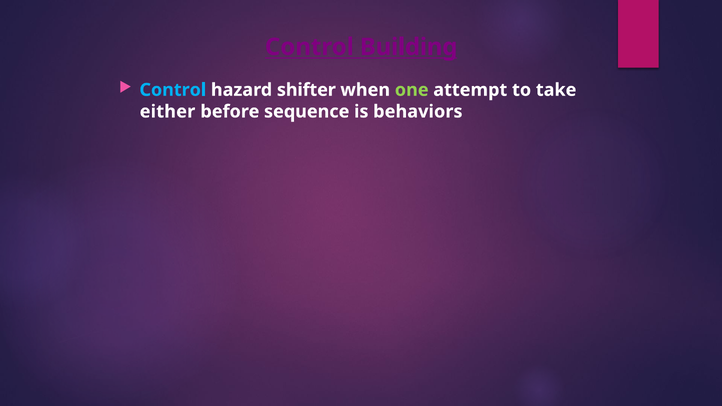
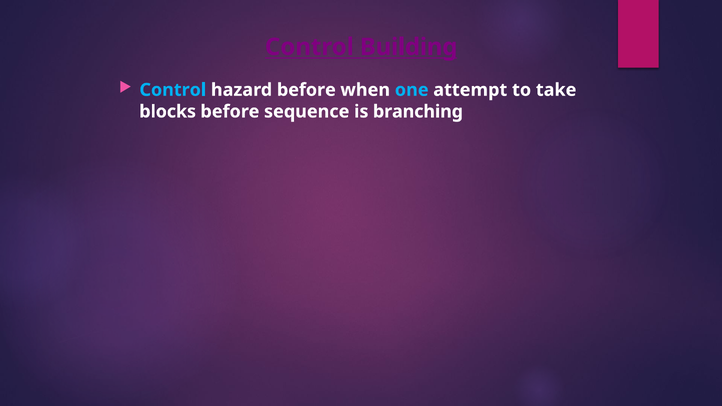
hazard shifter: shifter -> before (306, 90)
one colour: light green -> light blue (412, 90)
either: either -> blocks (168, 112)
behaviors: behaviors -> branching (418, 112)
